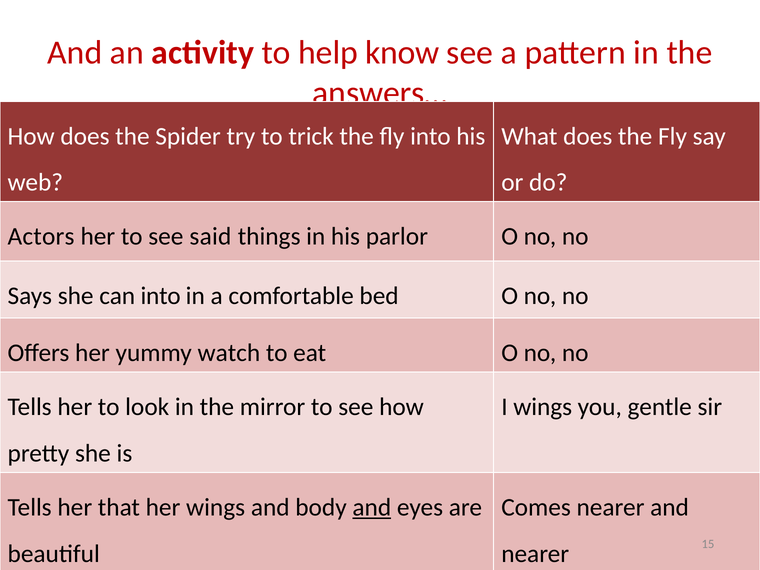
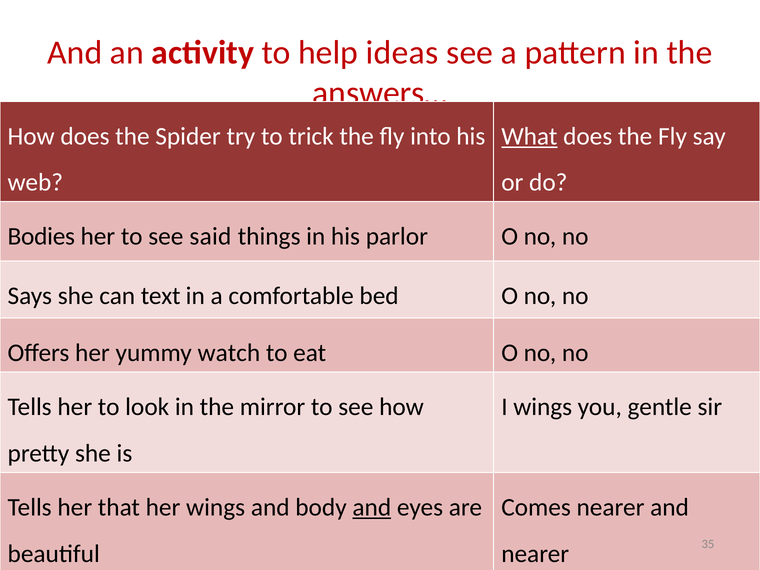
know: know -> ideas (402, 52)
What underline: none -> present (529, 136)
Actors: Actors -> Bodies (41, 237)
can into: into -> text (161, 296)
15: 15 -> 35 (708, 544)
